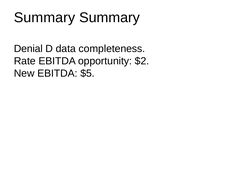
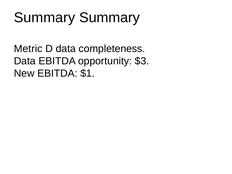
Denial: Denial -> Metric (28, 49)
Rate: Rate -> Data (25, 61)
$2: $2 -> $3 (142, 61)
$5: $5 -> $1 (88, 73)
